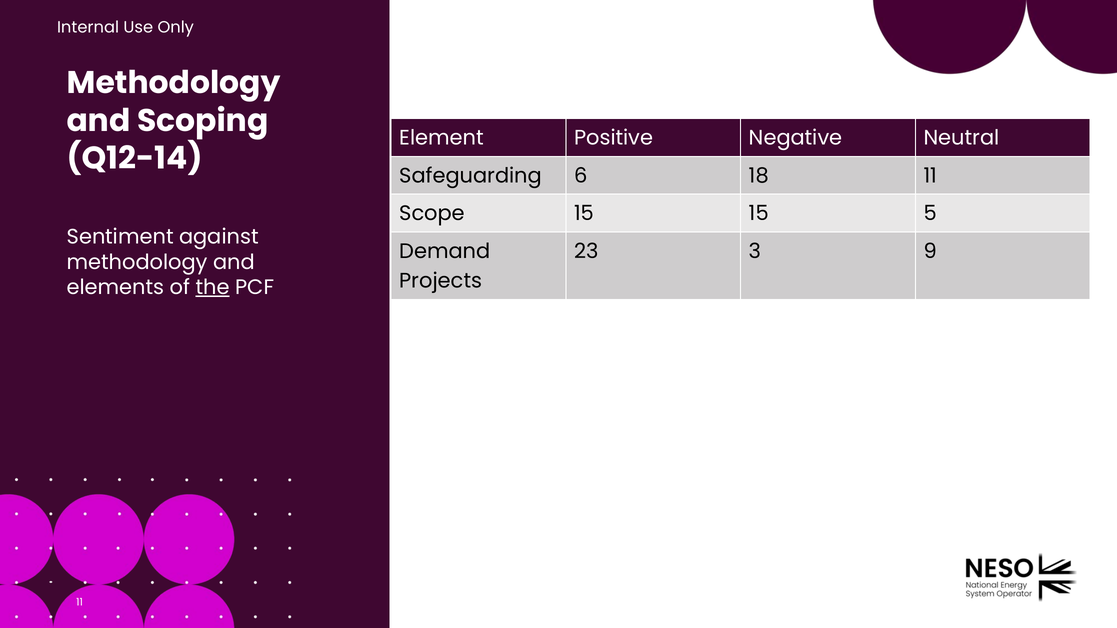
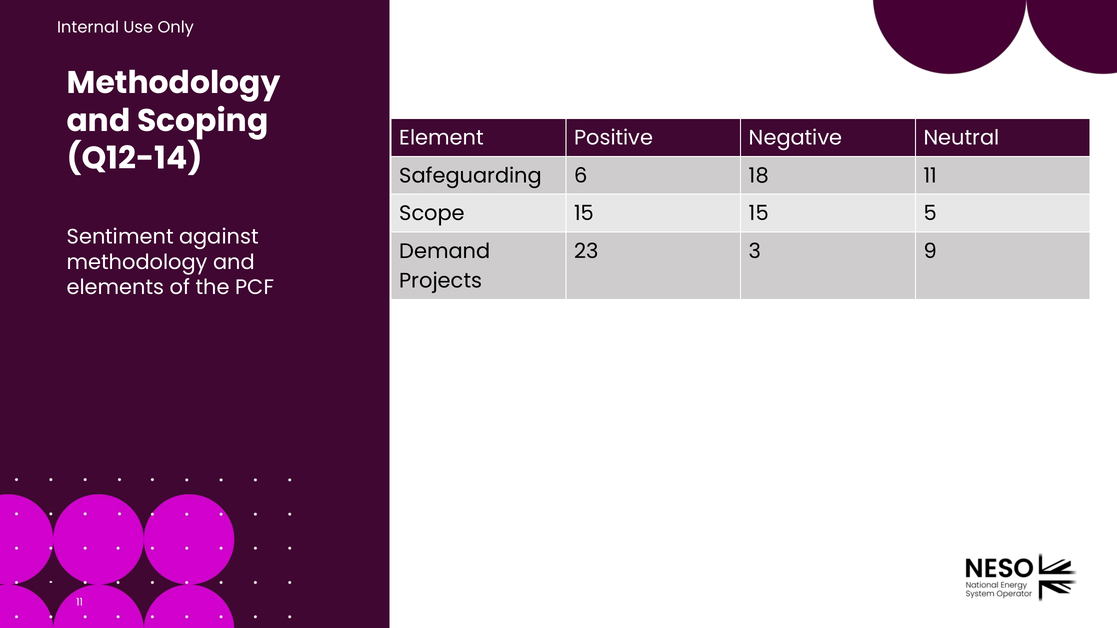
the underline: present -> none (213, 287)
